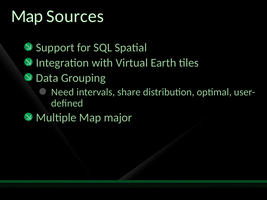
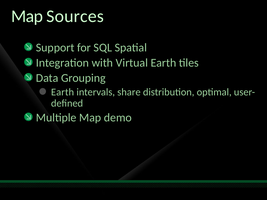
Need: Need -> Earth (63, 92)
major: major -> demo (118, 118)
